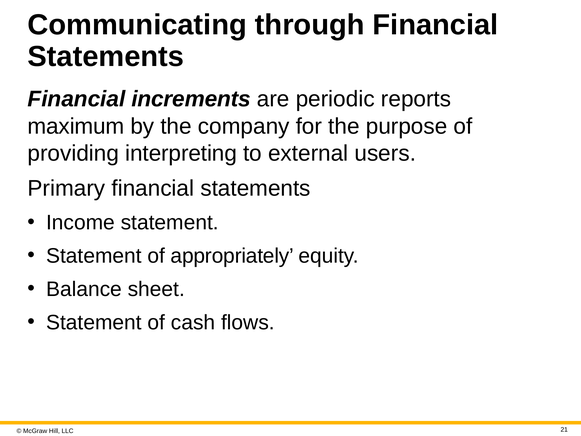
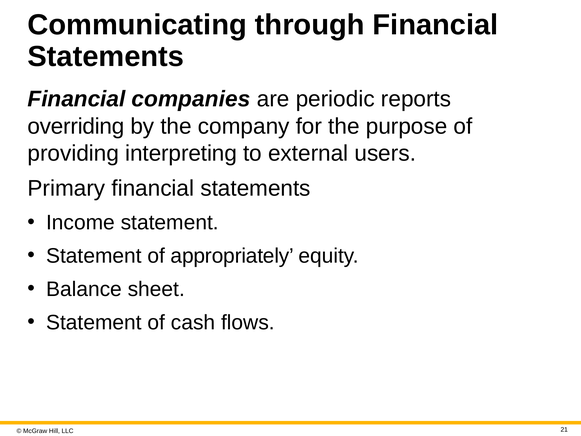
increments: increments -> companies (191, 99)
maximum: maximum -> overriding (76, 126)
